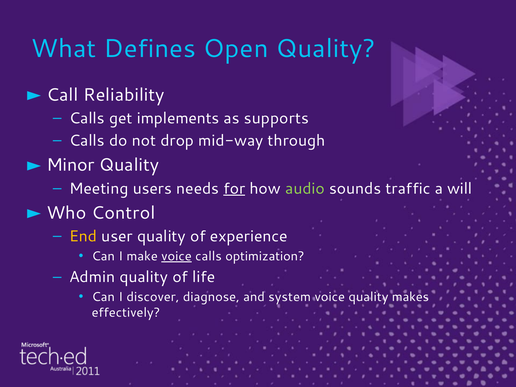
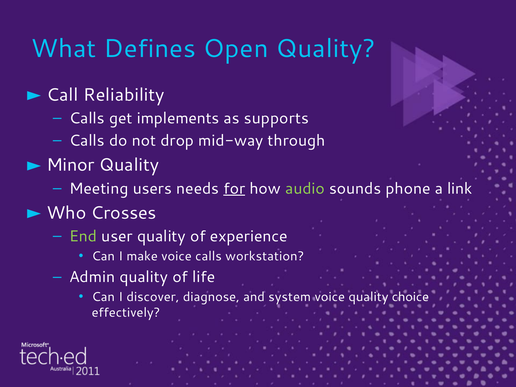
traffic: traffic -> phone (408, 189)
will: will -> link (460, 189)
Control: Control -> Crosses (124, 213)
End colour: yellow -> light green (83, 236)
voice underline: present -> none (176, 256)
optimization: optimization -> workstation (265, 256)
makes: makes -> choice (410, 297)
